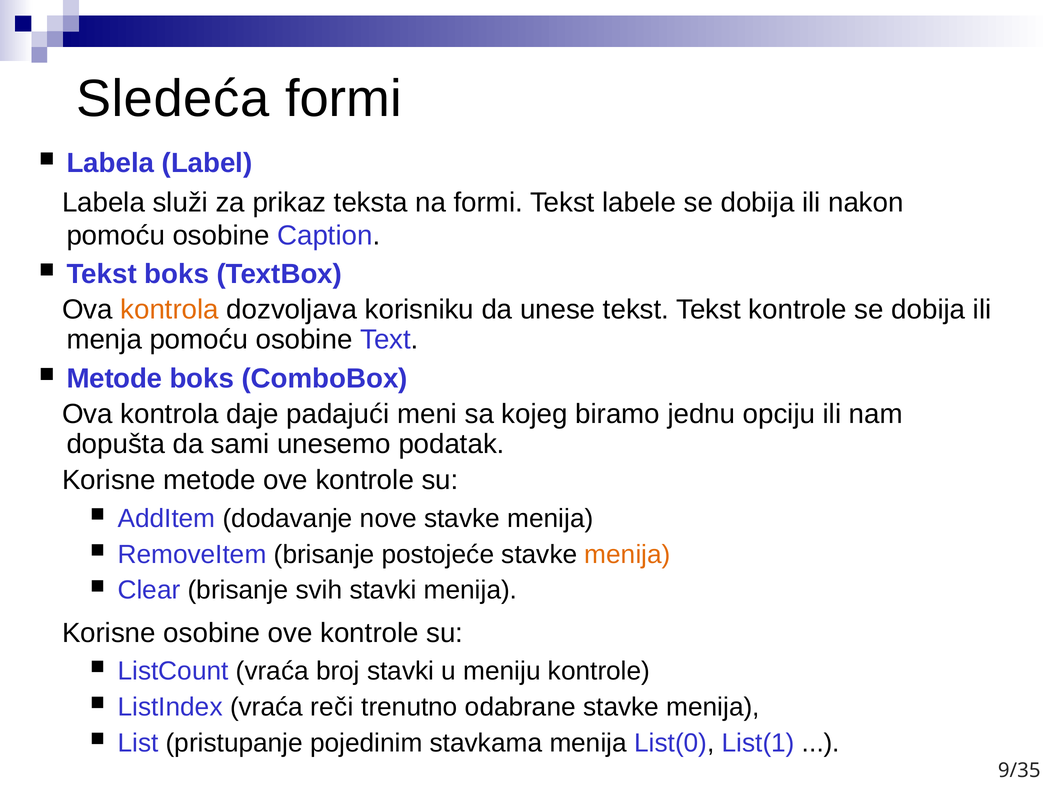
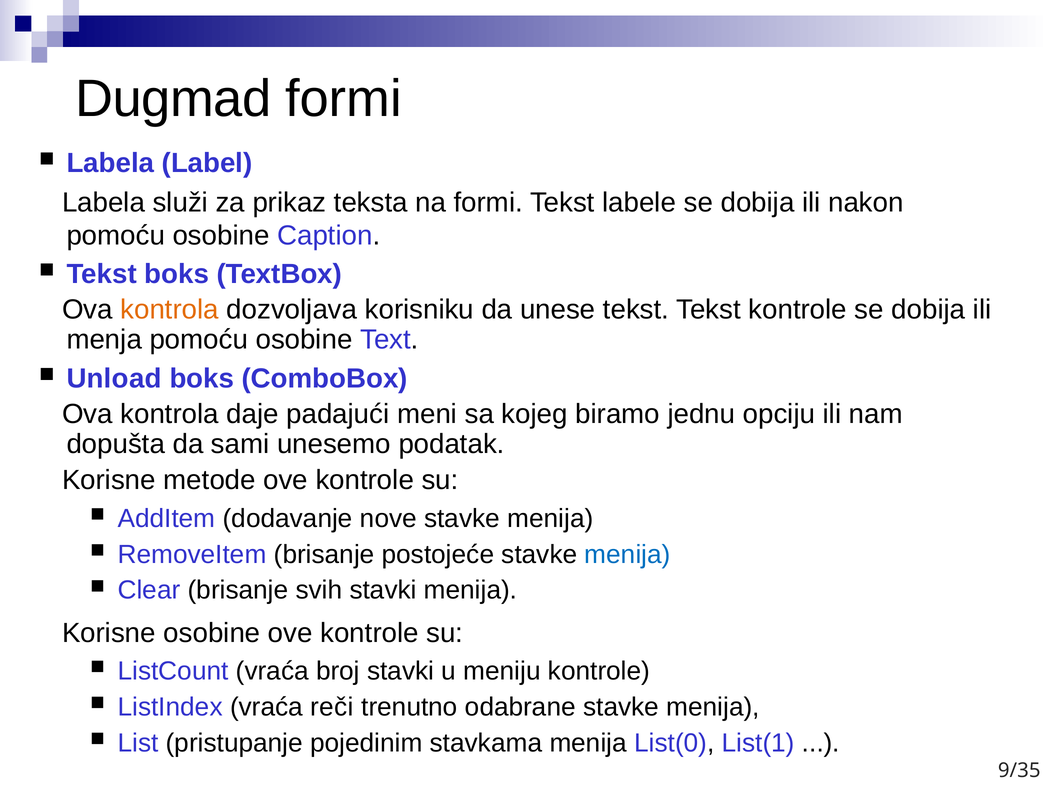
Sledeća: Sledeća -> Dugmad (173, 99)
Metode: Metode -> Unload (114, 379)
menija colour: orange -> blue (628, 555)
